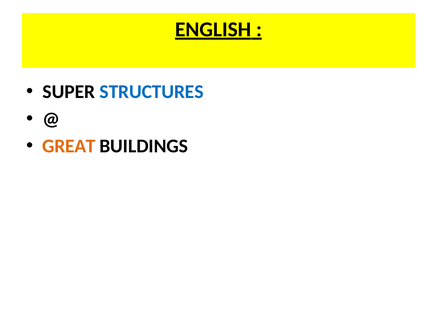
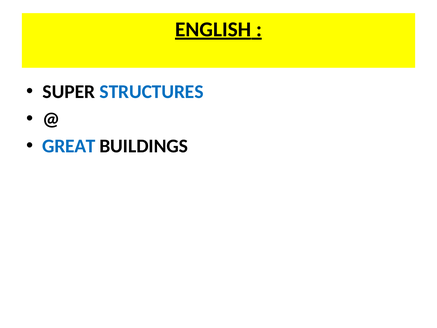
GREAT colour: orange -> blue (69, 146)
